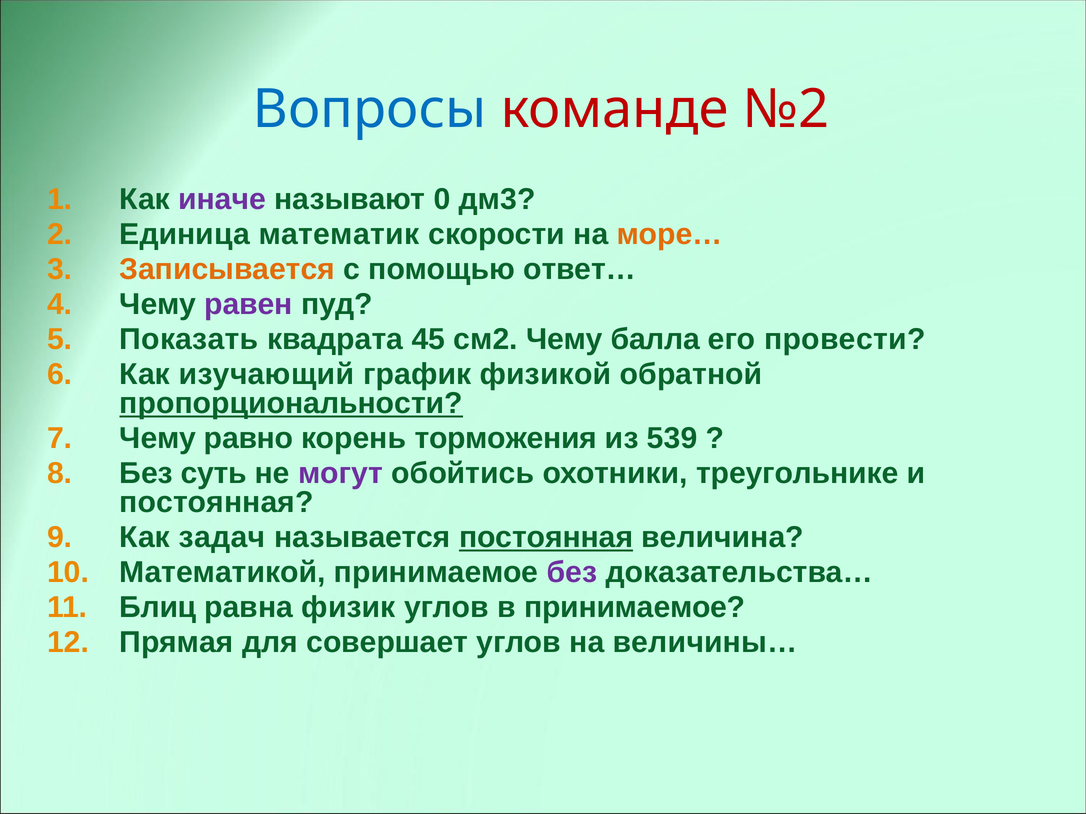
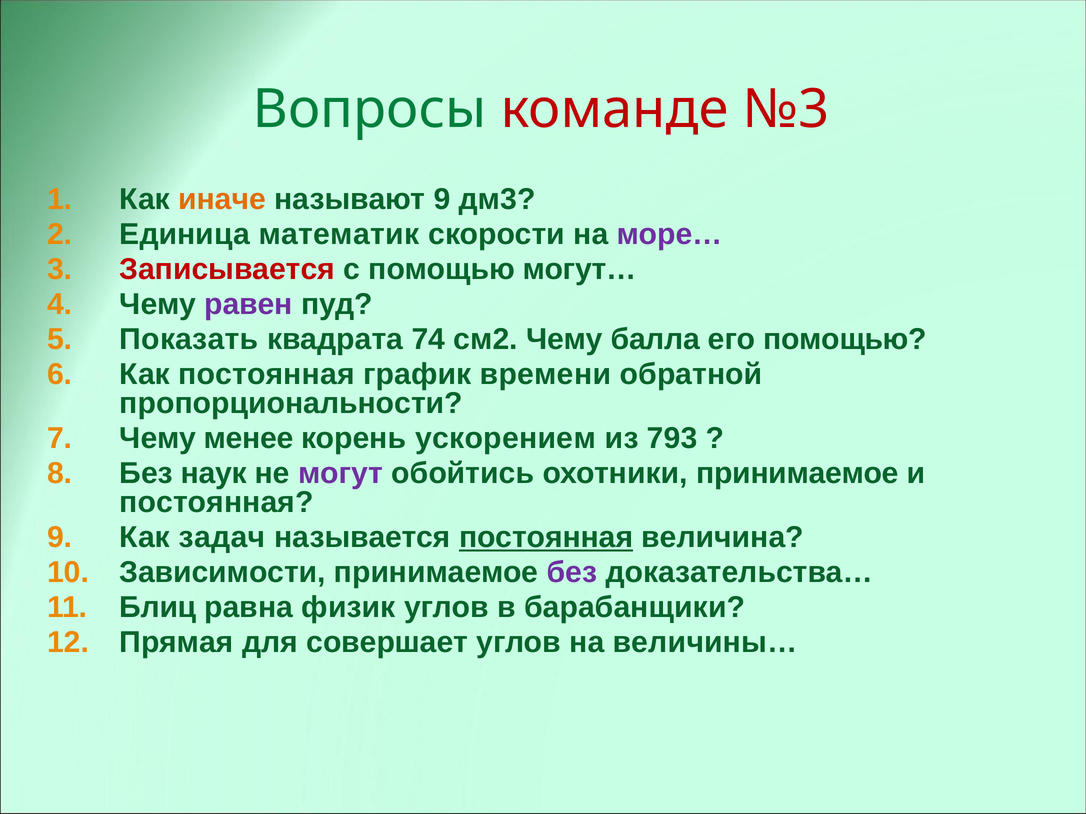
Вопросы colour: blue -> green (370, 110)
№2: №2 -> №3 (786, 110)
иначе colour: purple -> orange (222, 200)
называют 0: 0 -> 9 (442, 200)
море… colour: orange -> purple (670, 235)
Записывается colour: orange -> red (227, 270)
ответ…: ответ… -> могут… (580, 270)
45: 45 -> 74 (428, 340)
его провести: провести -> помощью (845, 340)
Как изучающий: изучающий -> постоянная (267, 375)
физикой: физикой -> времени (545, 375)
пропорциональности underline: present -> none (291, 404)
равно: равно -> менее (249, 439)
торможения: торможения -> ускорением (505, 439)
539: 539 -> 793 (672, 439)
суть: суть -> наук (214, 474)
охотники треугольнике: треугольнике -> принимаемое (797, 474)
Математикой: Математикой -> Зависимости (222, 573)
в принимаемое: принимаемое -> барабанщики (635, 608)
